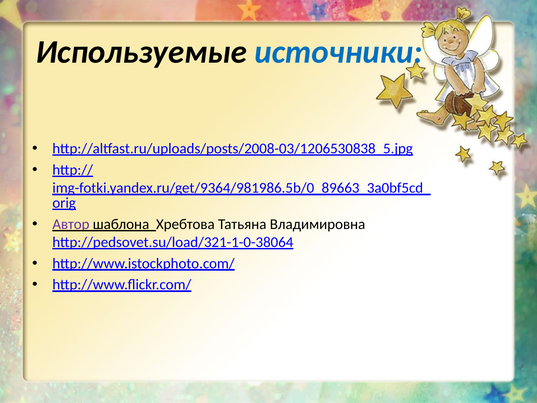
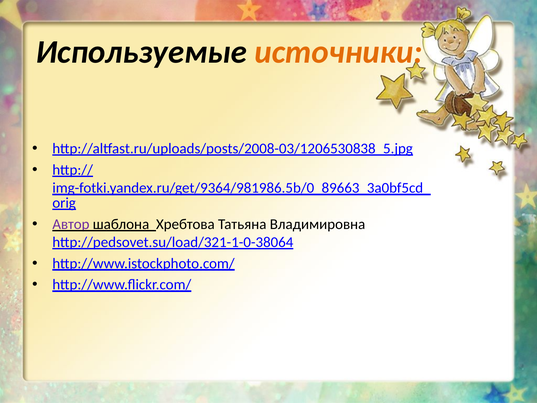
источники colour: blue -> orange (338, 52)
